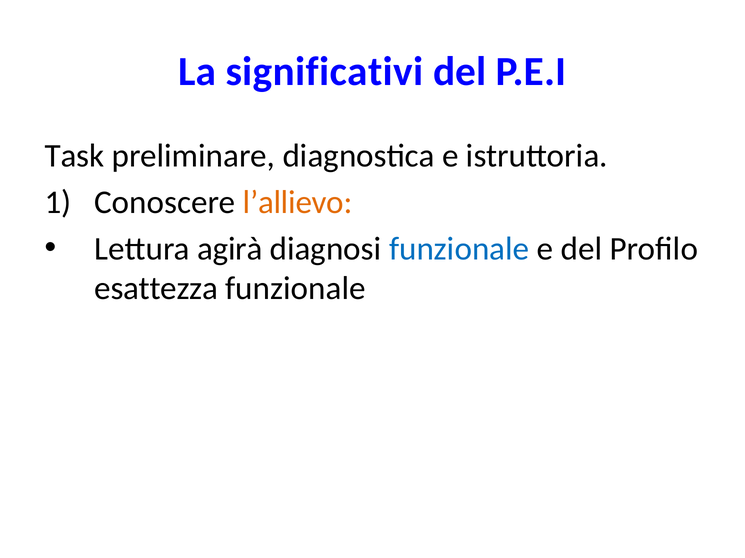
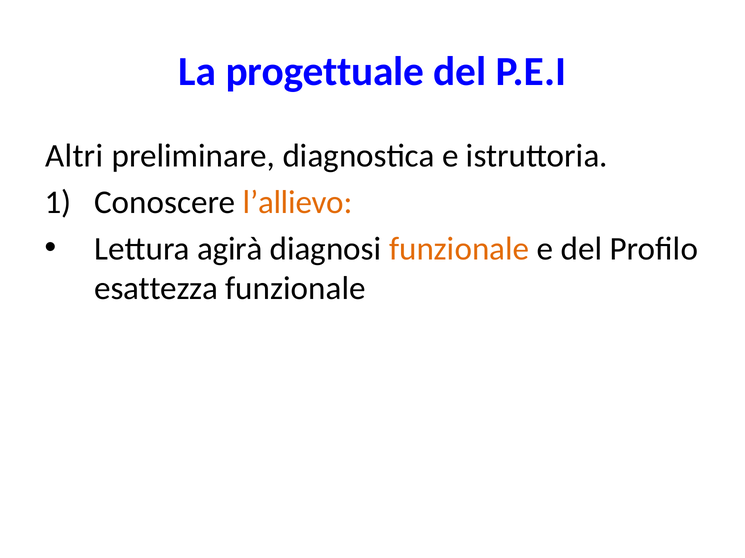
significativi: significativi -> progettuale (325, 72)
Task: Task -> Altri (74, 156)
funzionale colour: blue -> orange (459, 249)
